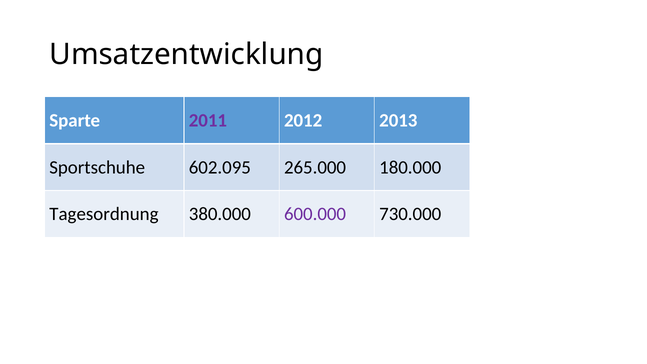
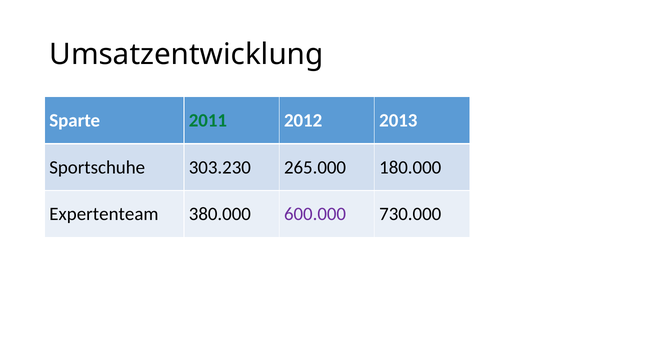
2011 colour: purple -> green (208, 120)
602.095: 602.095 -> 303.230 (220, 167)
Tagesordnung: Tagesordnung -> Expertenteam (104, 214)
